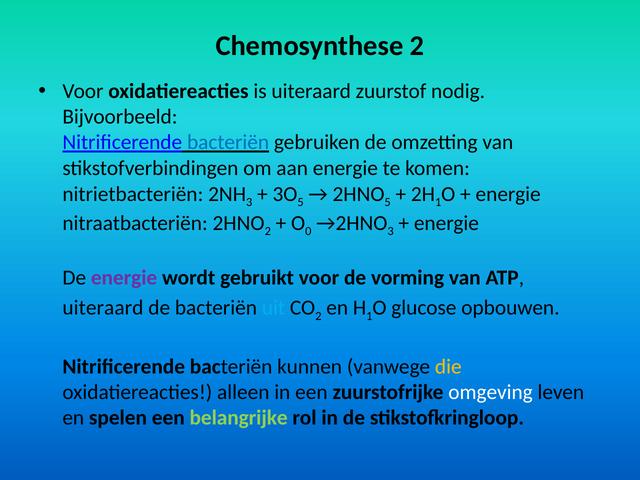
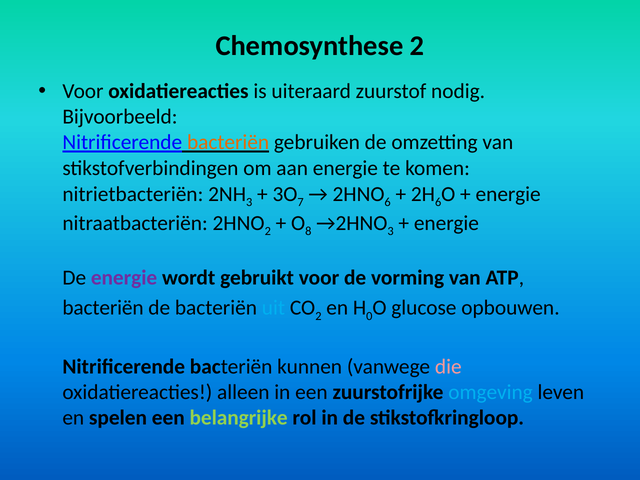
bacteriën colour: blue -> orange (228, 142)
5: 5 -> 7 (301, 202)
5: 5 -> 6 (388, 202)
1: 1 -> 6 (438, 202)
0: 0 -> 8 (308, 231)
uiteraard: uiteraard -> bacteriën (103, 308)
1: 1 -> 0 (369, 316)
die colour: yellow -> pink (448, 367)
omgeving colour: white -> light blue (491, 392)
